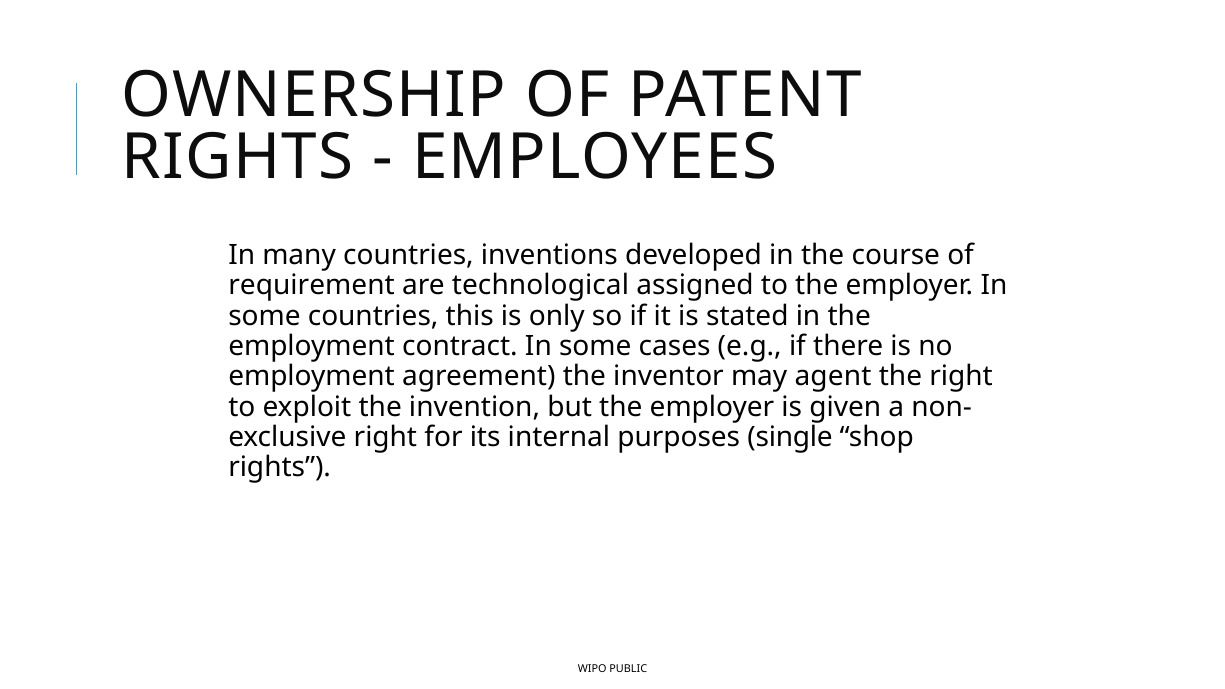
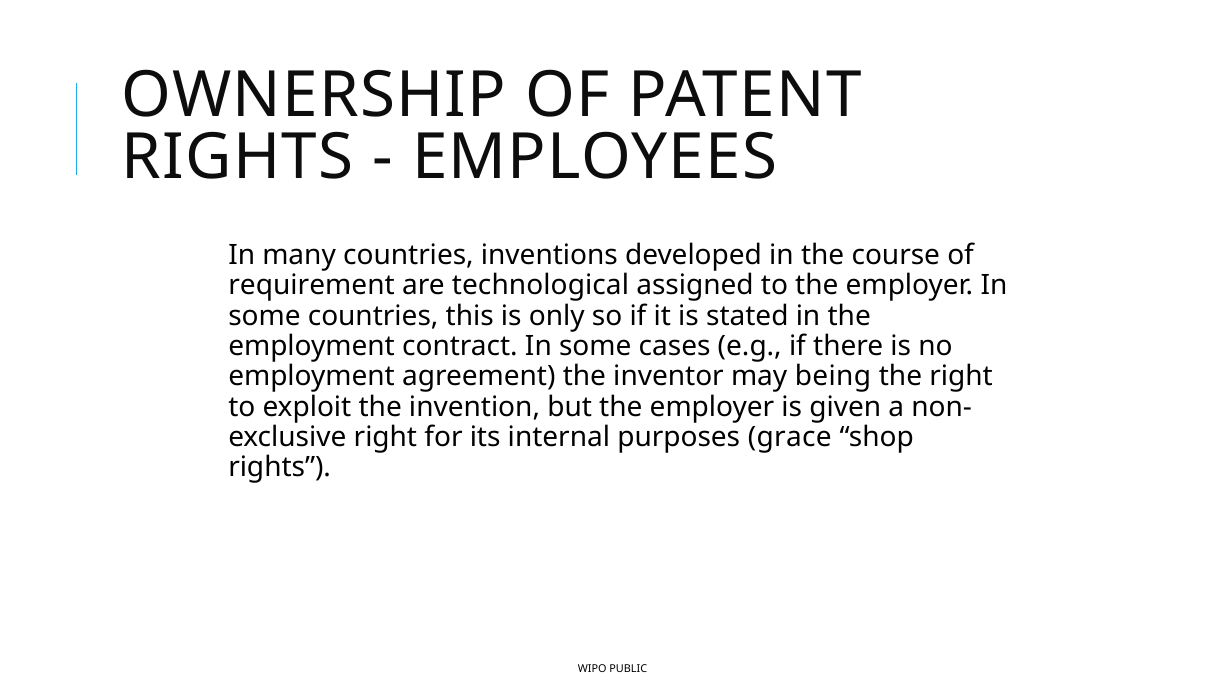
agent: agent -> being (833, 377)
single: single -> grace (790, 437)
